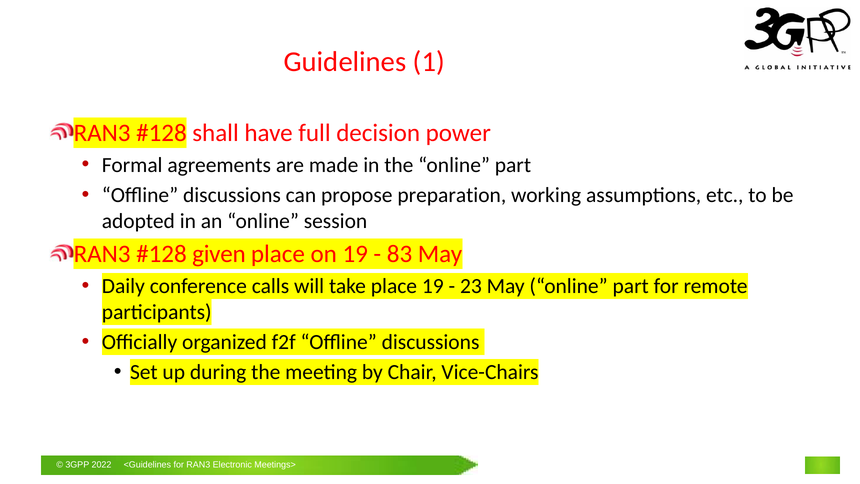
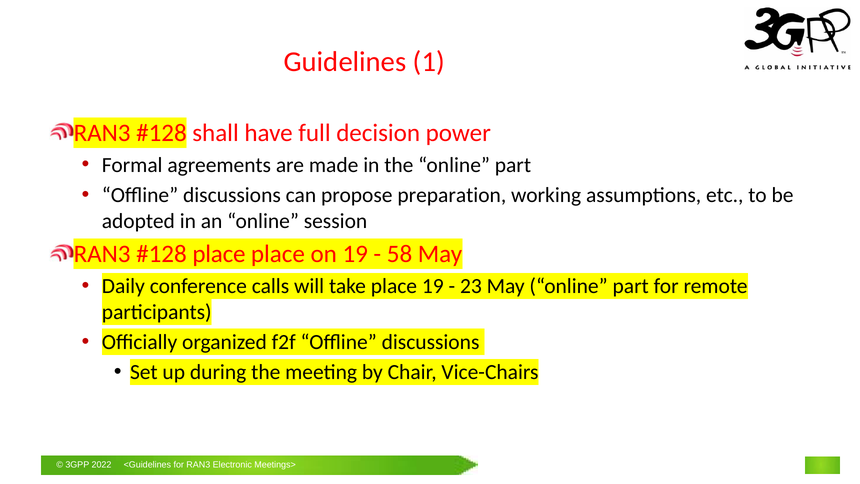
given: given -> place (219, 254)
83: 83 -> 58 (400, 254)
